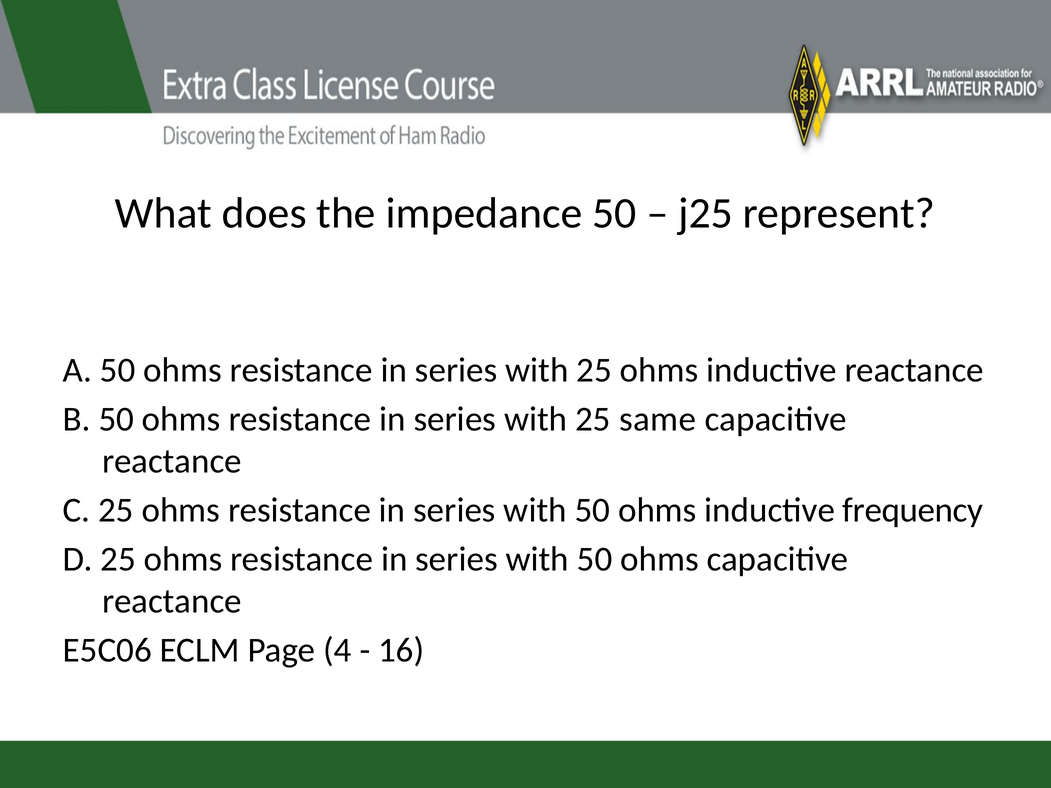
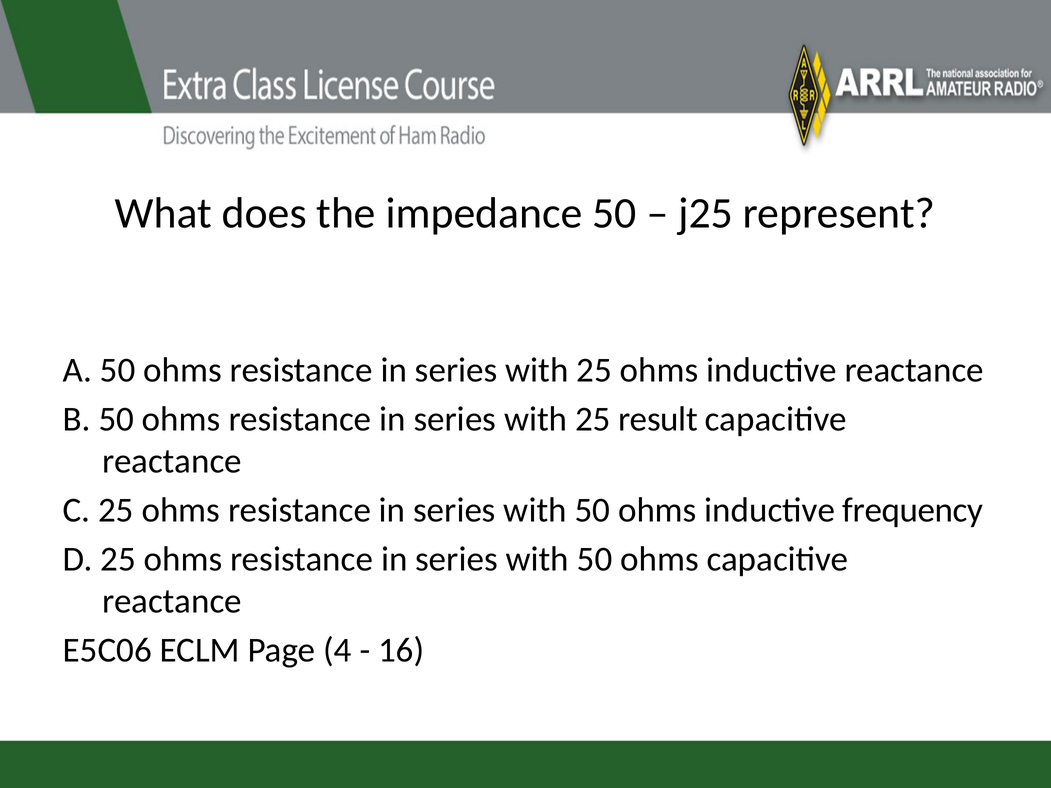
same: same -> result (658, 419)
